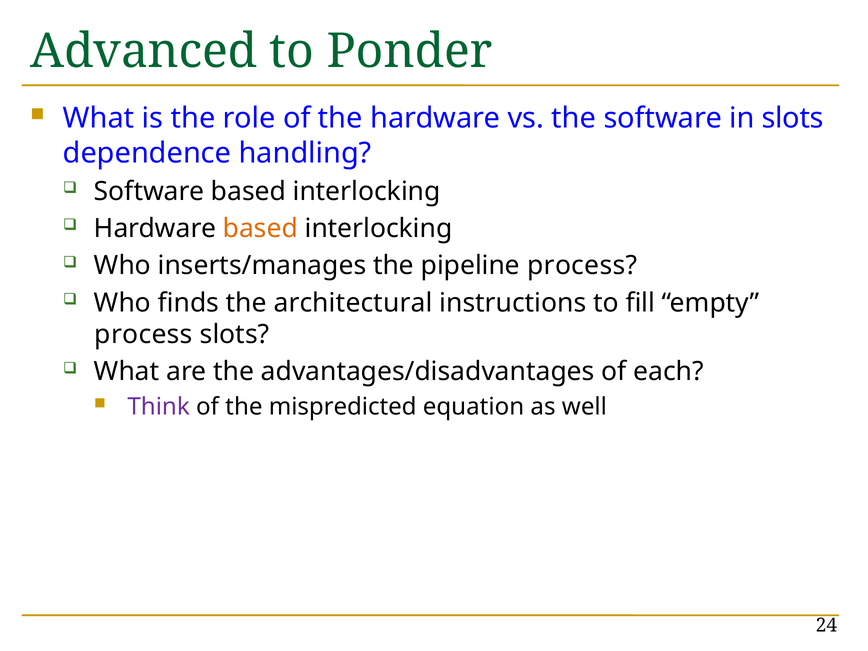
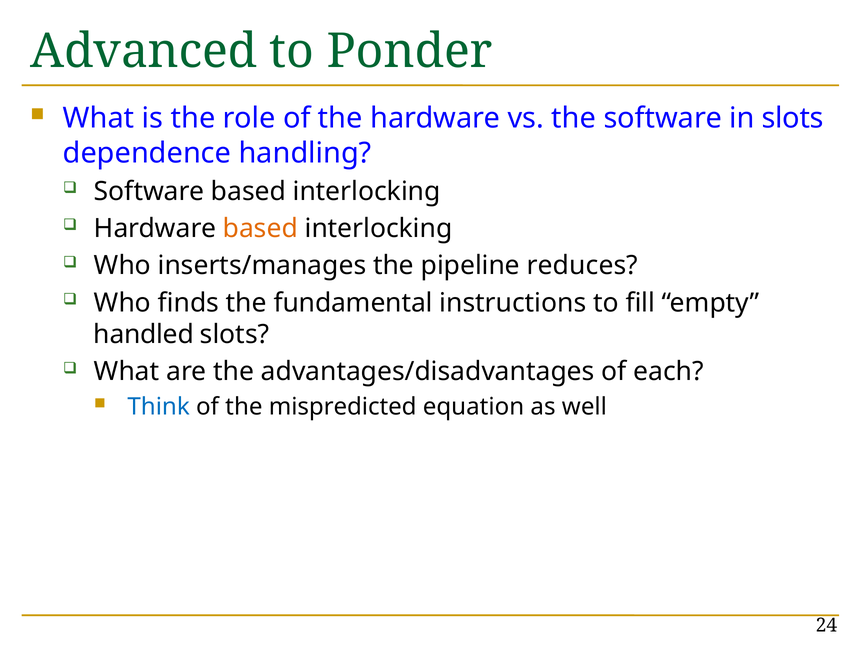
pipeline process: process -> reduces (582, 266)
architectural: architectural -> fundamental (353, 303)
process: process -> handled (144, 335)
Think colour: purple -> blue (159, 407)
